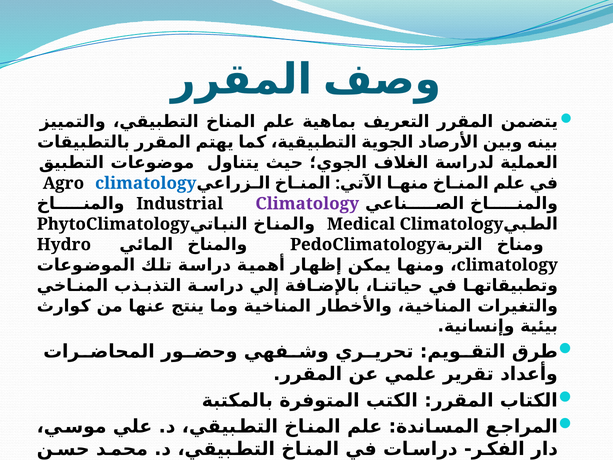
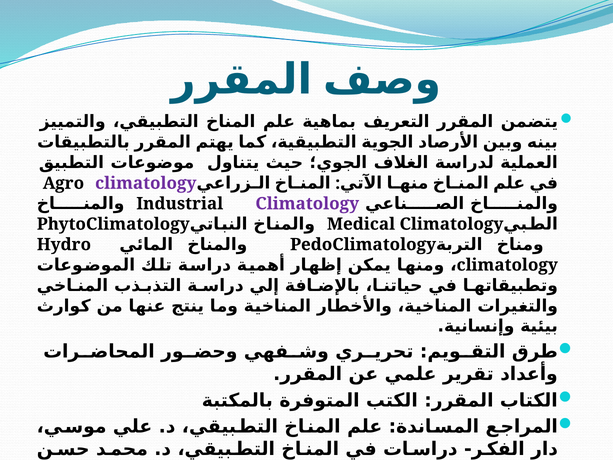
climatology colour: blue -> purple (146, 183)
